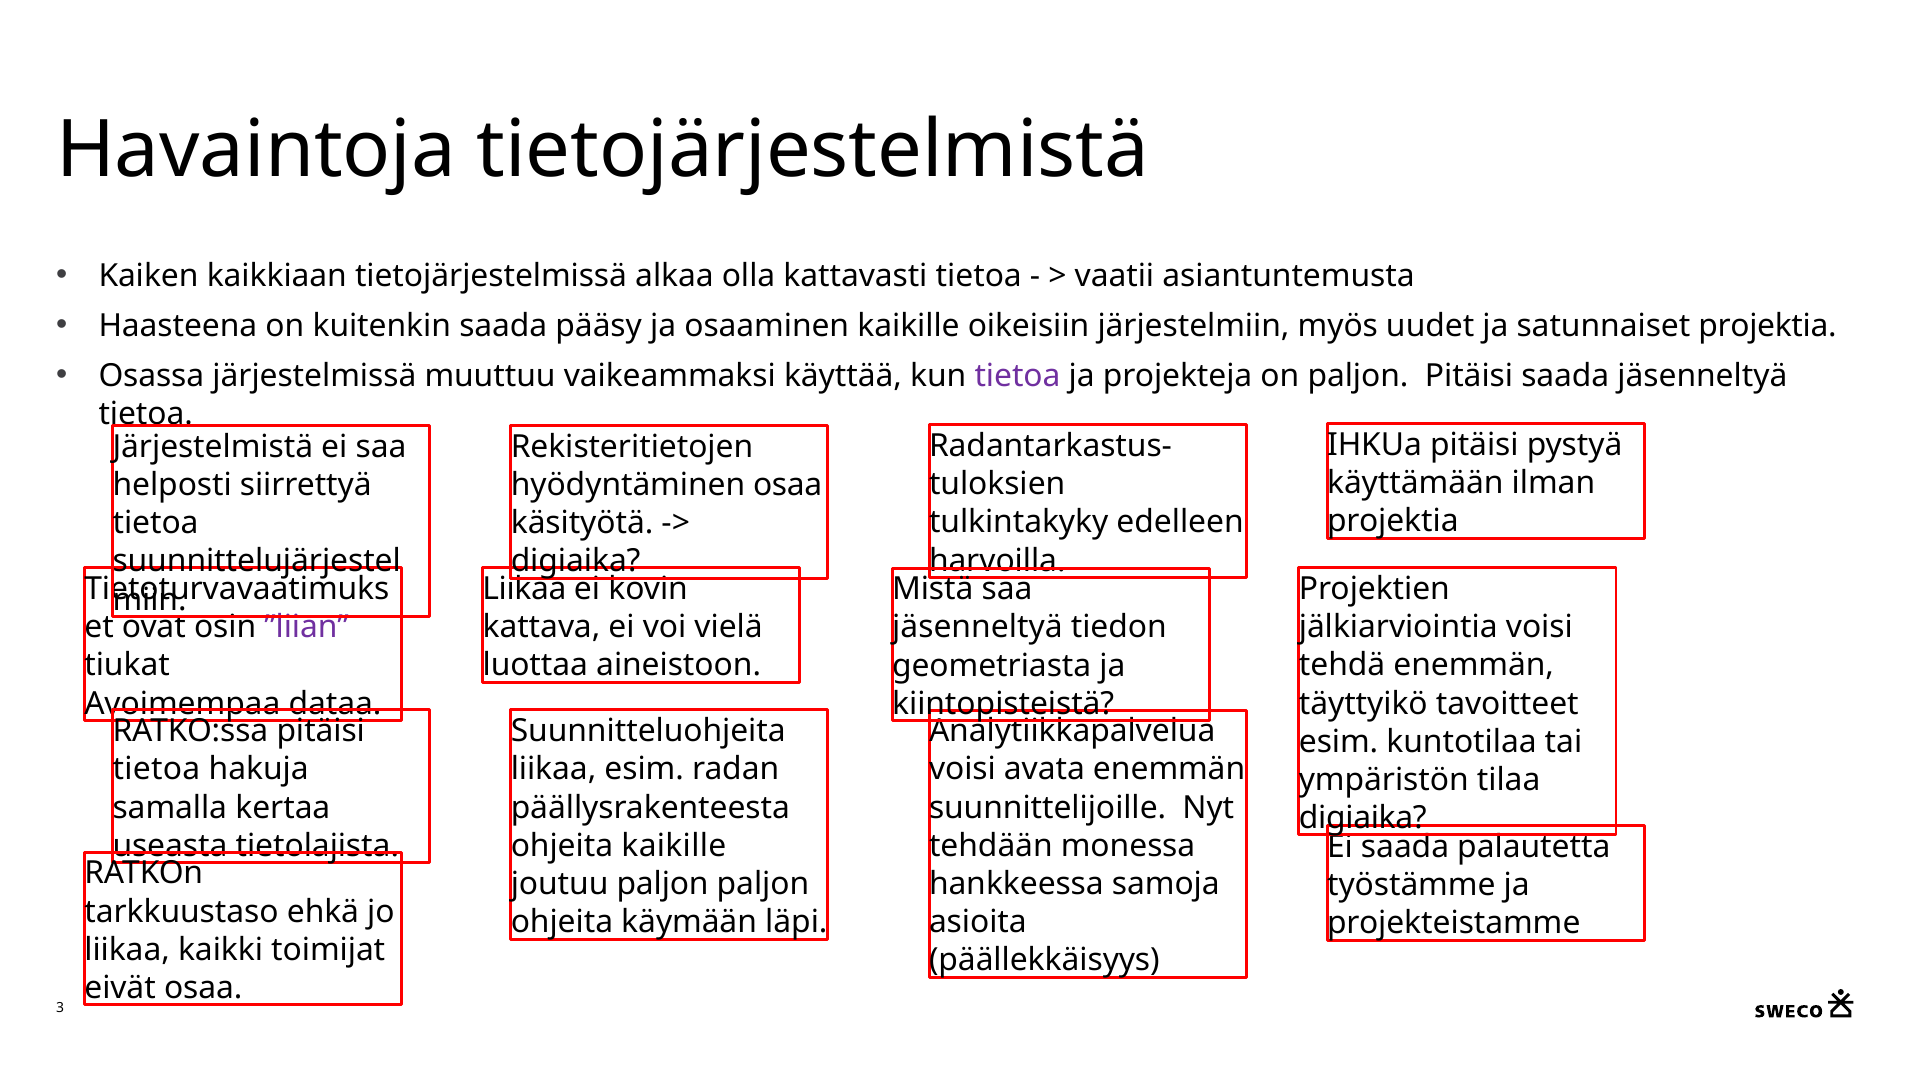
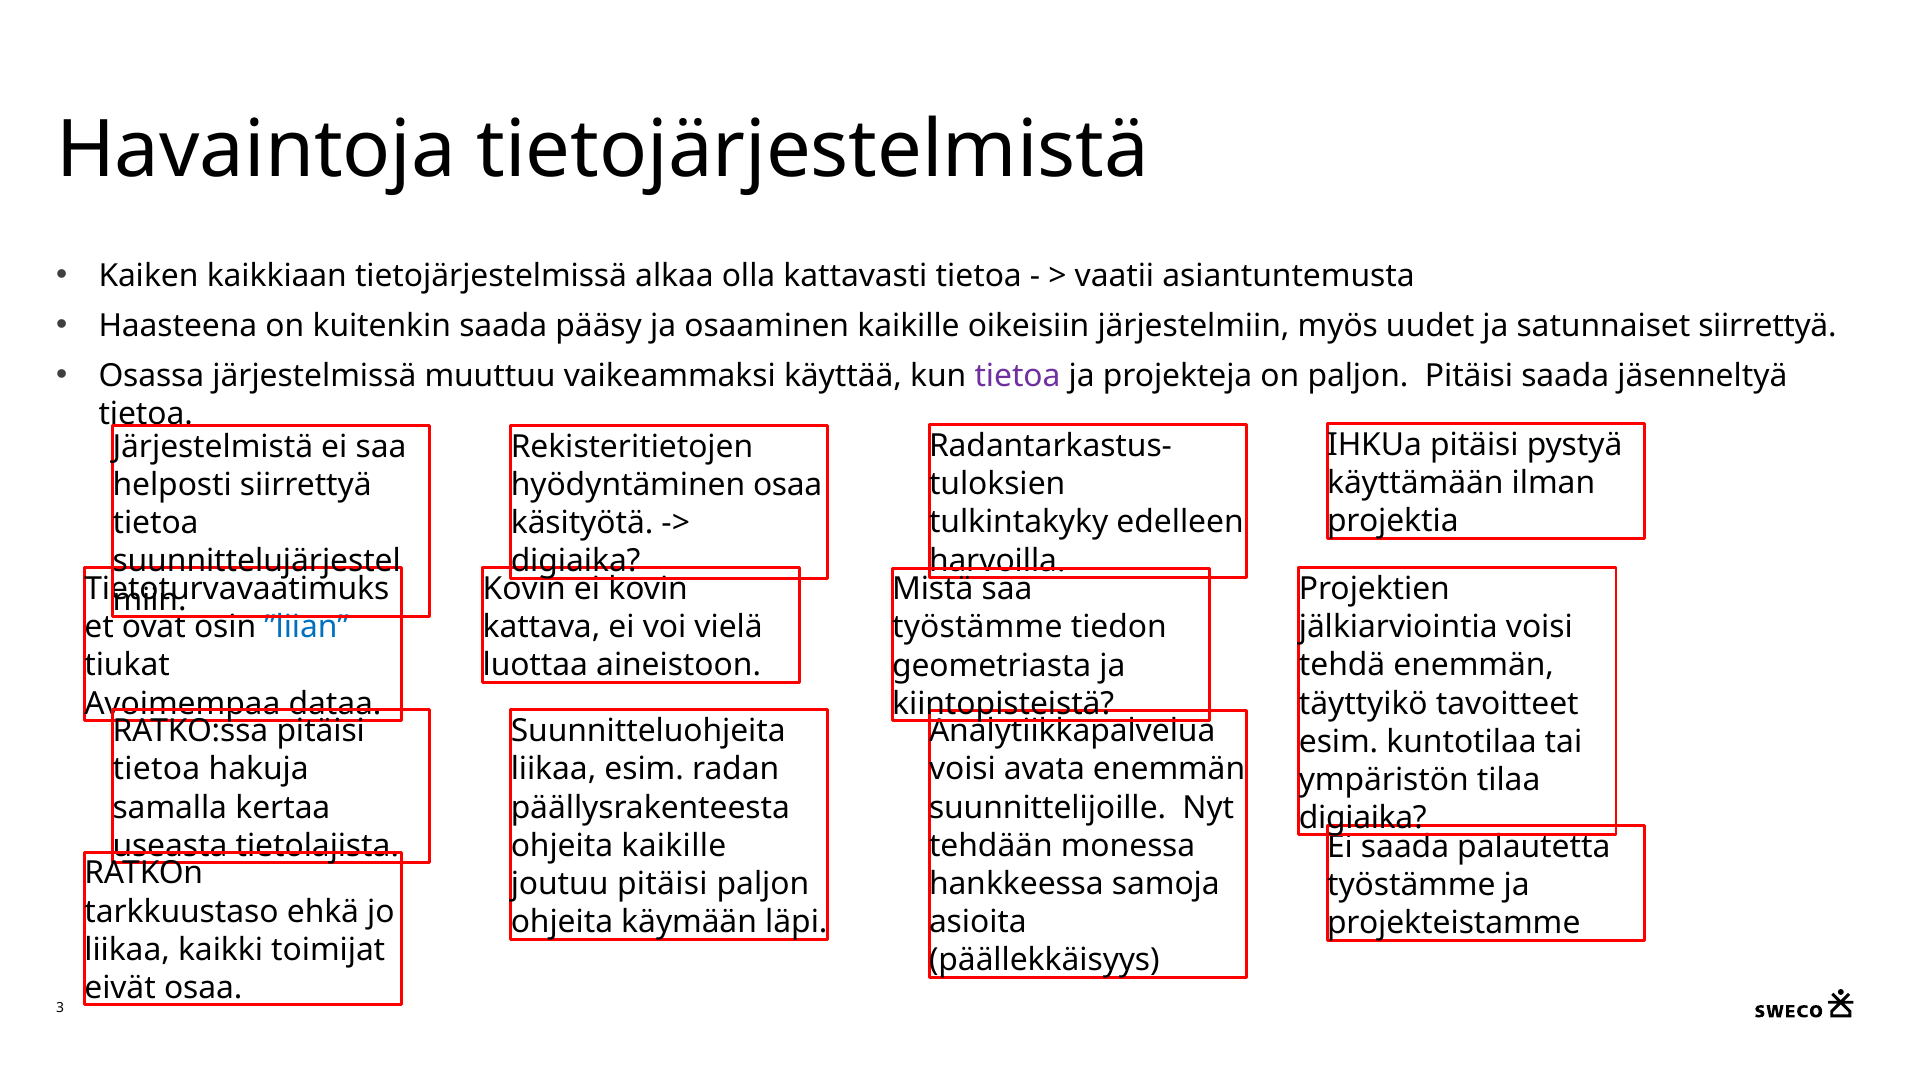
satunnaiset projektia: projektia -> siirrettyä (1767, 326)
Liikaa: Liikaa -> Kovin (524, 589)
”liian colour: purple -> blue (307, 627)
jäsenneltyä: jäsenneltyä -> työstämme (977, 628)
joutuu paljon: paljon -> pitäisi (662, 884)
